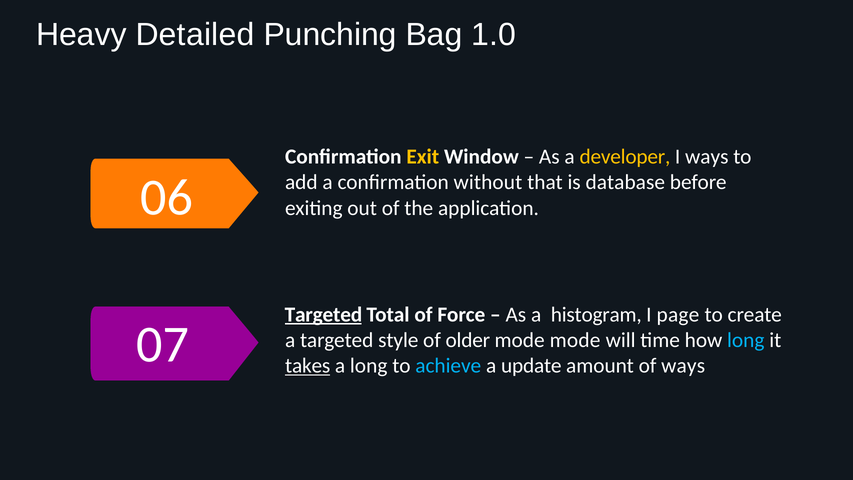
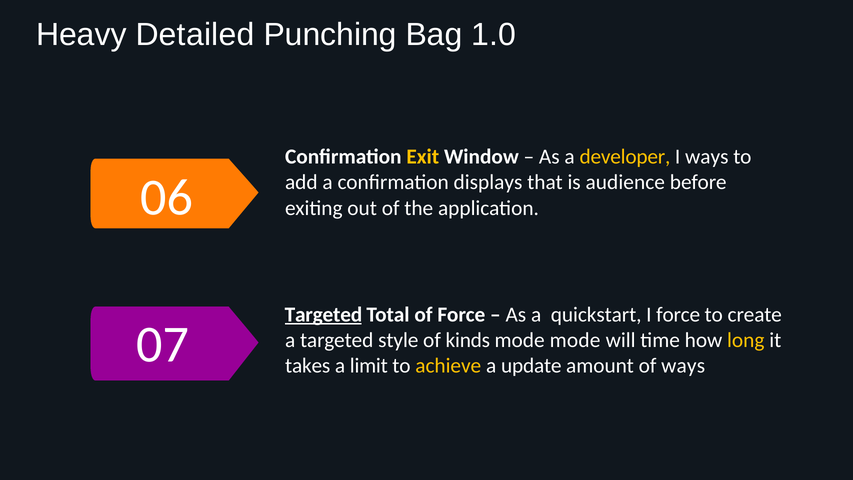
without: without -> displays (488, 182)
database: database -> audience (625, 182)
histogram: histogram -> quickstart (596, 314)
I page: page -> force (678, 314)
older: older -> kinds (468, 340)
long colour: light blue -> yellow (746, 340)
takes underline: present -> none (308, 366)
a long: long -> limit (369, 366)
achieve colour: light blue -> yellow (448, 366)
